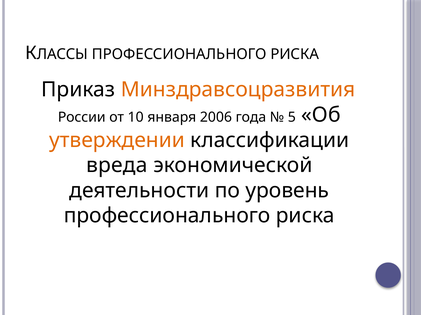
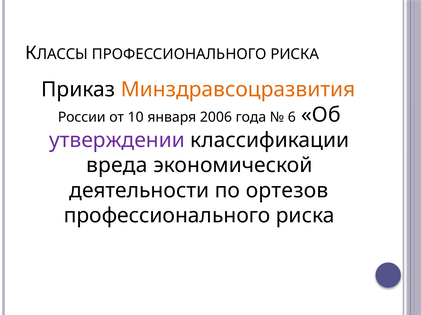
5: 5 -> 6 (292, 117)
утверждении colour: orange -> purple (117, 140)
уровень: уровень -> ортезов (287, 191)
